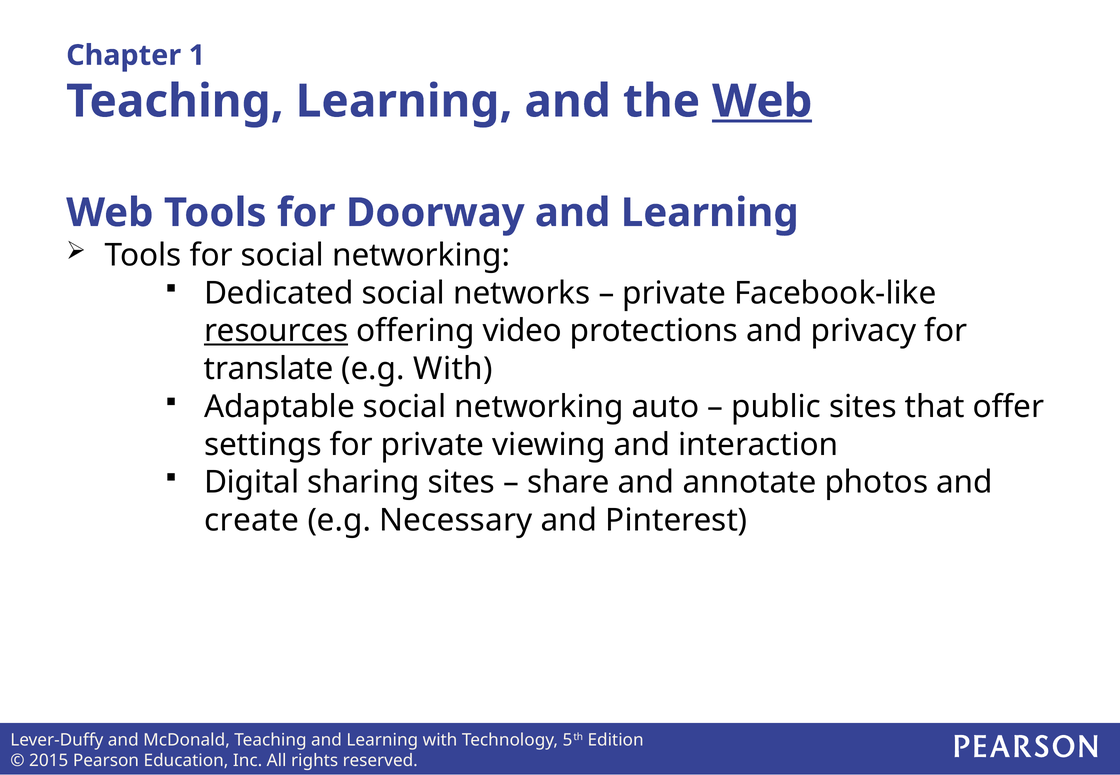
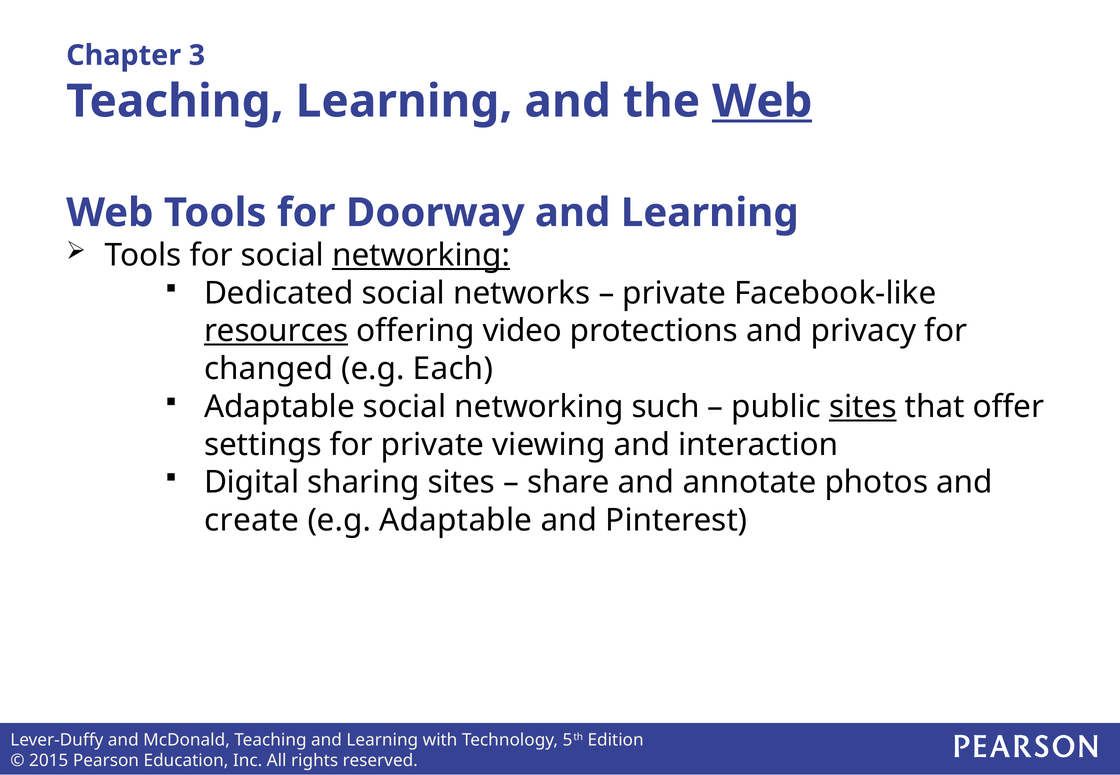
1: 1 -> 3 (197, 55)
networking underline: none -> present (421, 255)
translate: translate -> changed (268, 369)
e.g With: With -> Each (453, 369)
auto: auto -> such (666, 407)
sites underline: none -> present (863, 407)
e.g Necessary: Necessary -> Adaptable (456, 521)
